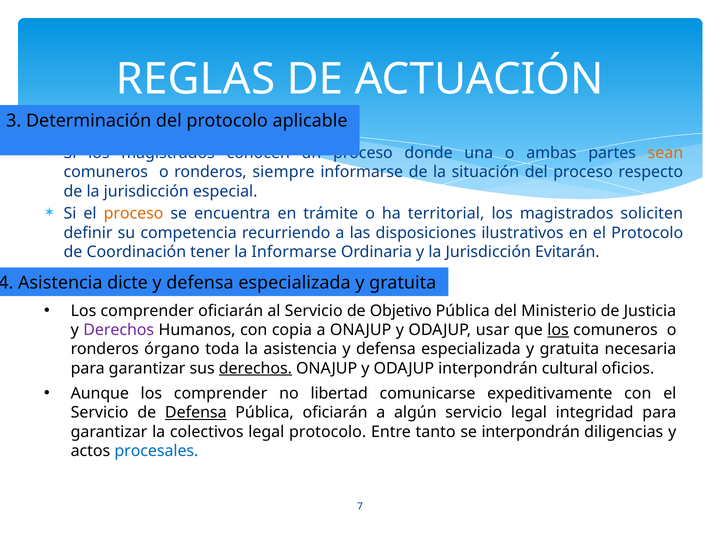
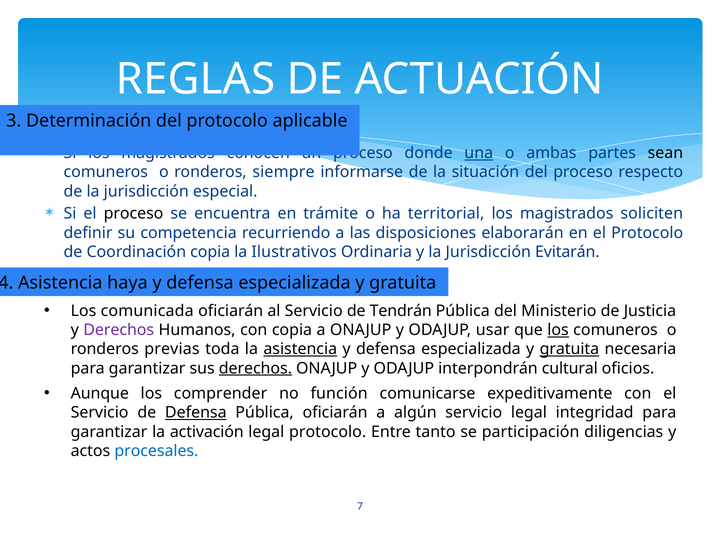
una underline: none -> present (479, 153)
sean colour: orange -> black (665, 153)
proceso colour: orange -> black (134, 214)
ilustrativos: ilustrativos -> elaborarán (523, 233)
Coordinación tener: tener -> copia (210, 252)
la Informarse: Informarse -> Ilustrativos (294, 252)
dicte: dicte -> haya (127, 283)
comprender: comprender -> comunicada (147, 311)
Objetivo: Objetivo -> Tendrán (401, 311)
órgano: órgano -> previas (172, 349)
asistencia underline: none -> present (300, 349)
gratuita underline: none -> present (569, 349)
libertad: libertad -> función (339, 394)
colectivos: colectivos -> activación (207, 432)
se interpondrán: interpondrán -> participación (531, 432)
